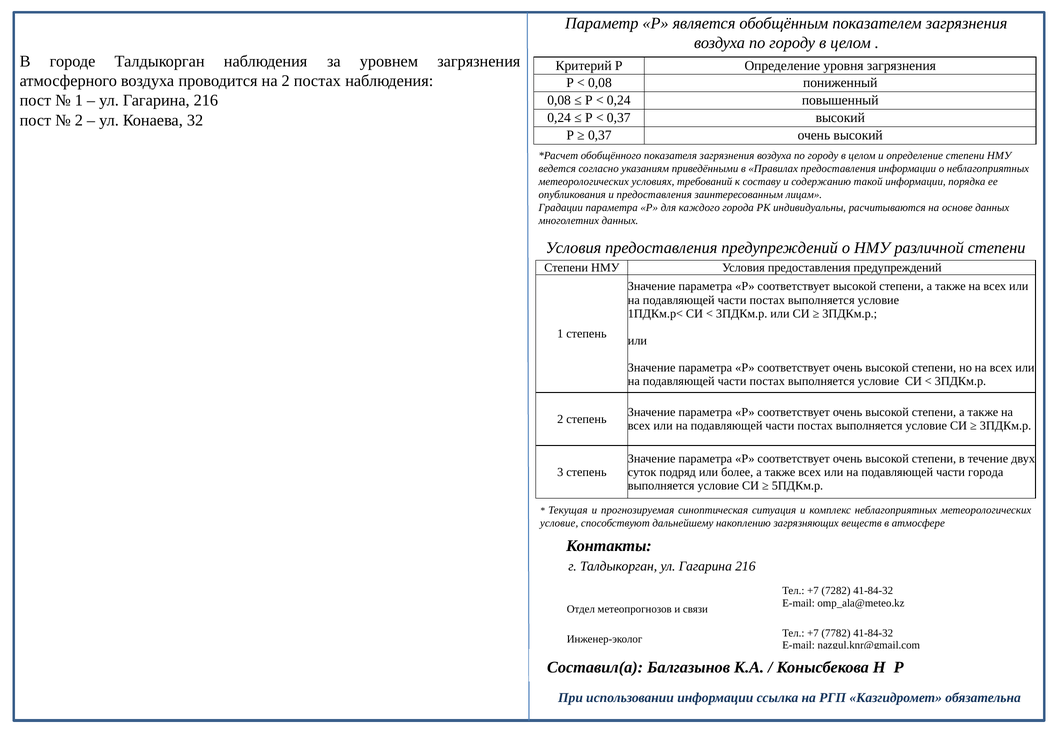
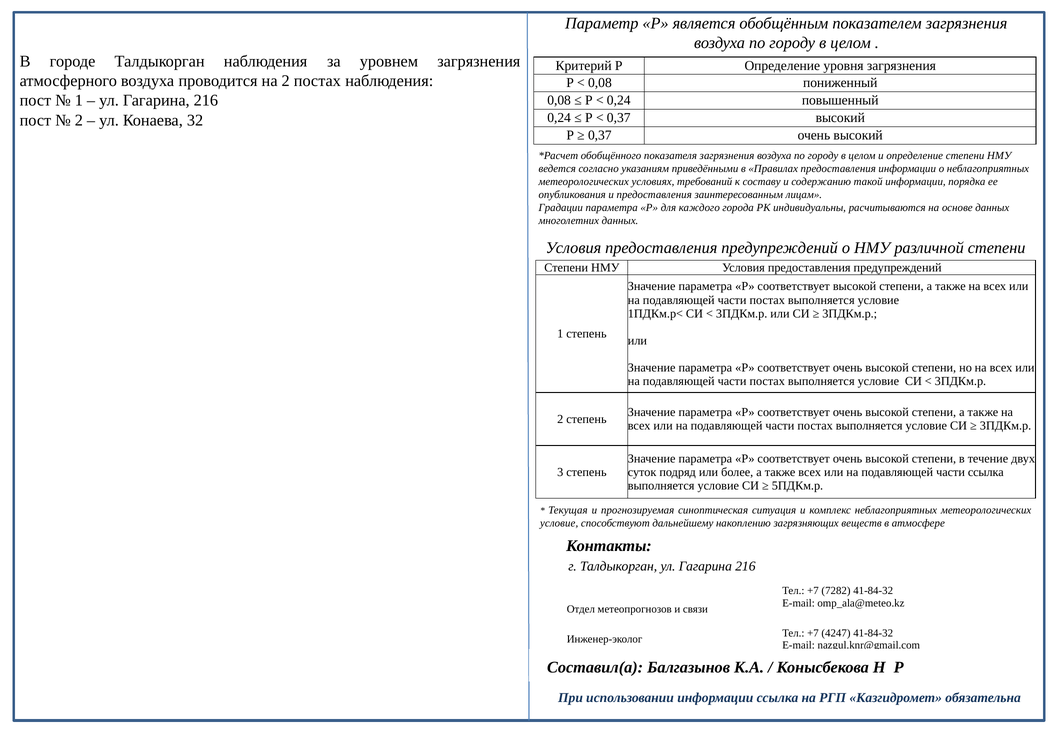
части города: города -> ссылка (986, 472)
7782: 7782 -> 4247 (836, 633)
